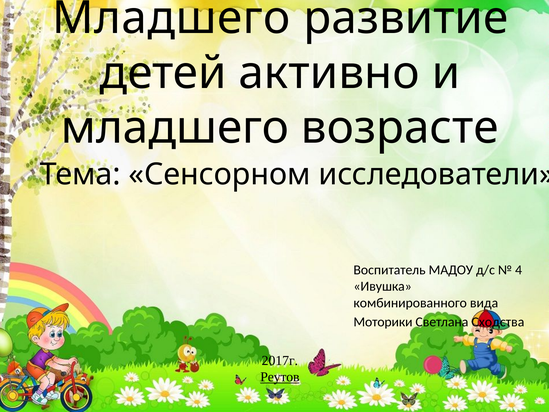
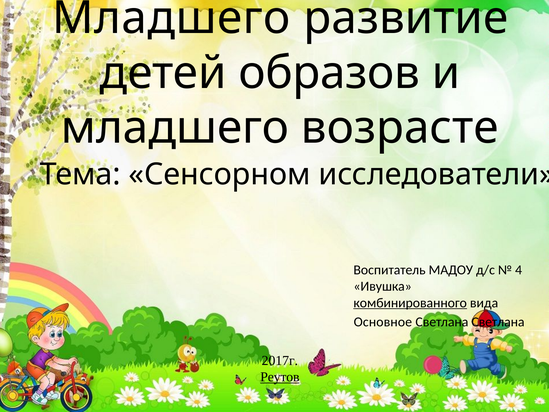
активно: активно -> образов (329, 73)
комбинированного underline: none -> present (410, 303)
Моторики: Моторики -> Основное (383, 322)
Светлана Сходства: Сходства -> Светлана (498, 322)
